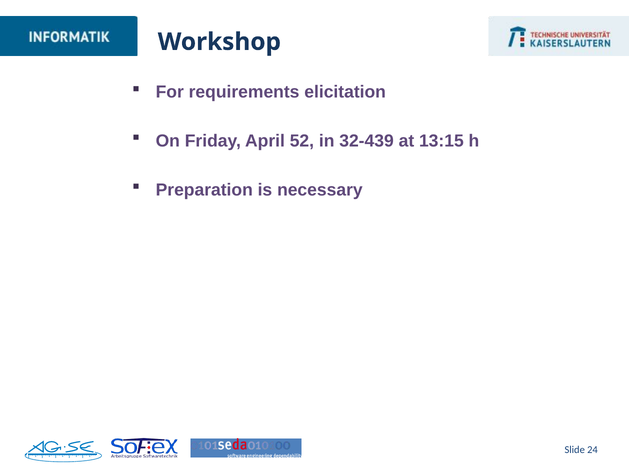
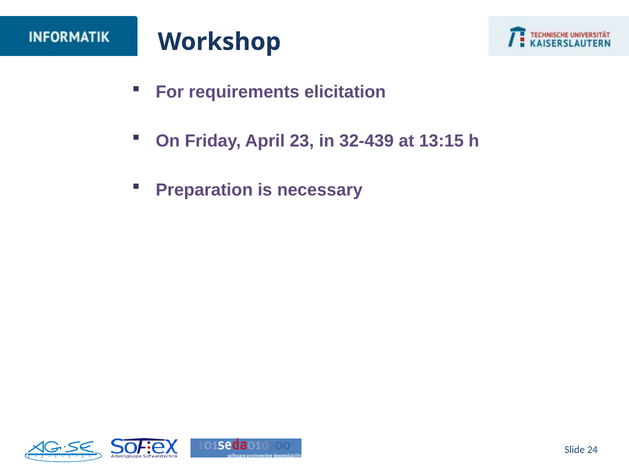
52: 52 -> 23 (302, 141)
